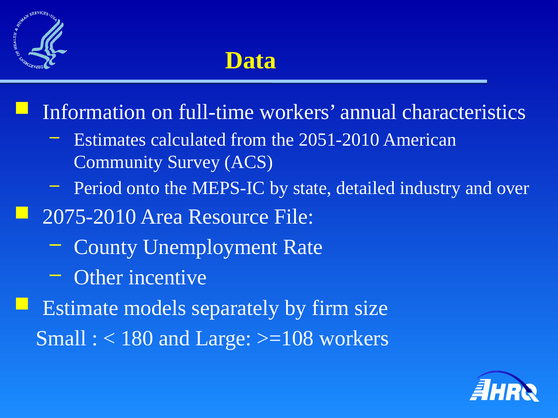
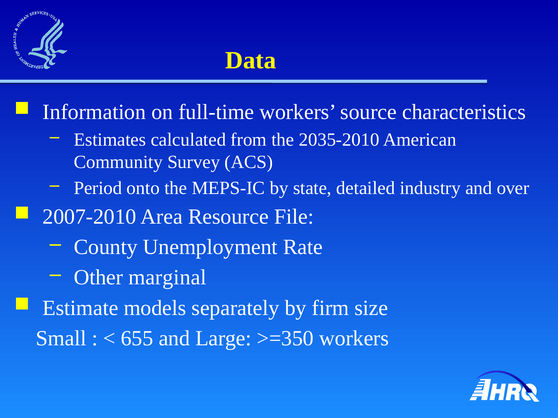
annual: annual -> source (369, 112)
2051-2010: 2051-2010 -> 2035-2010 (339, 140)
2075-2010: 2075-2010 -> 2007-2010 (90, 217)
incentive: incentive -> marginal (167, 278)
180: 180 -> 655 (137, 339)
>=108: >=108 -> >=350 (285, 339)
